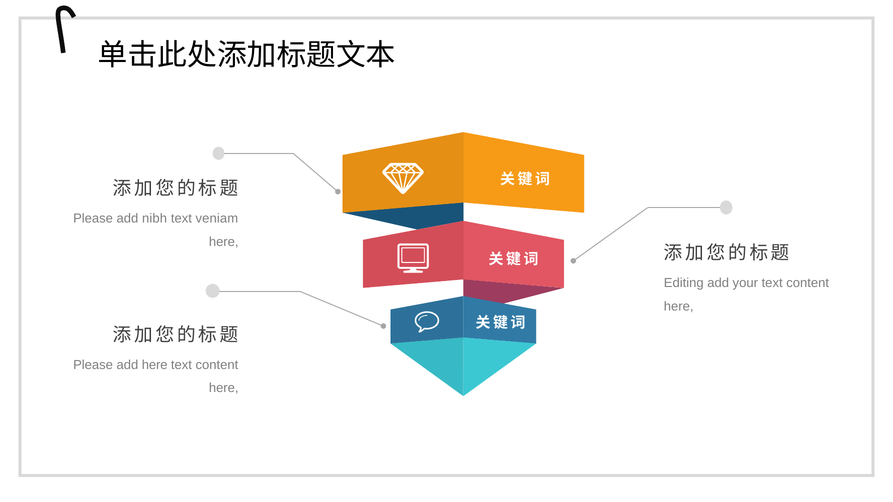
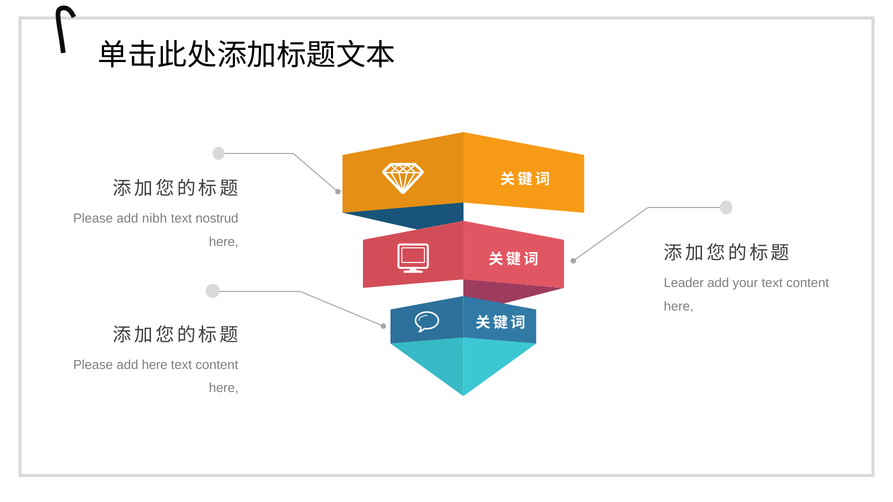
veniam: veniam -> nostrud (217, 218)
Editing: Editing -> Leader (684, 283)
